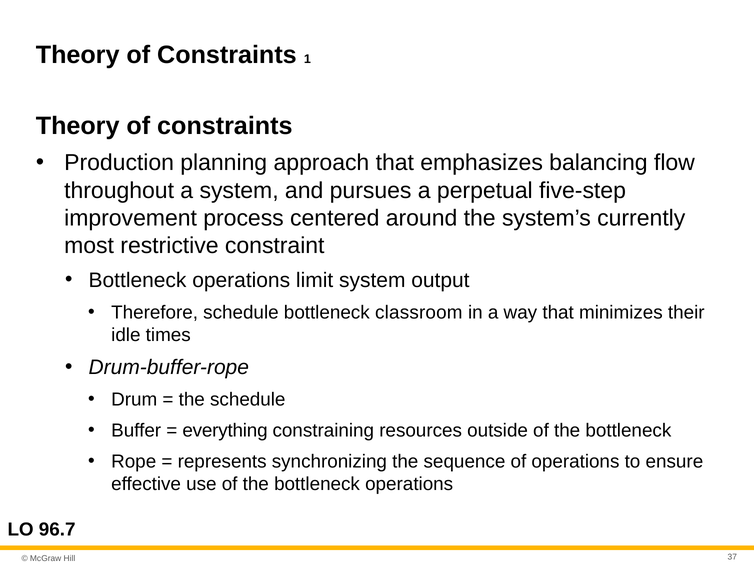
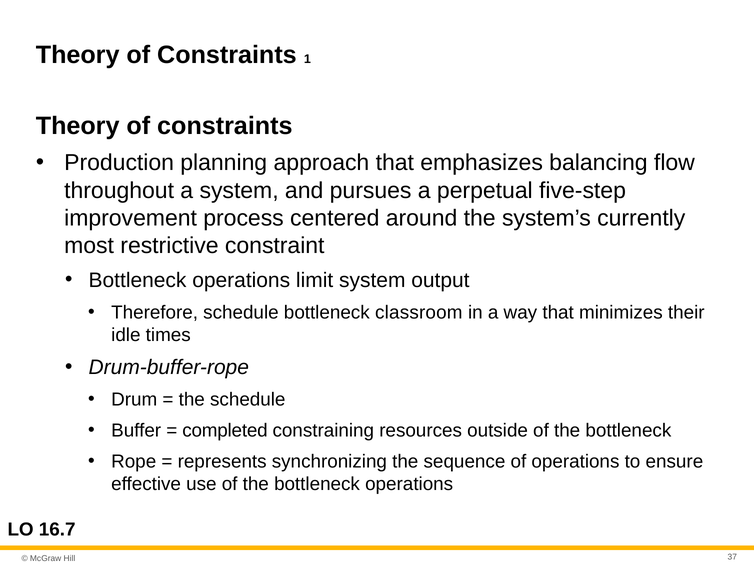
everything: everything -> completed (225, 431)
96.7: 96.7 -> 16.7 (57, 530)
